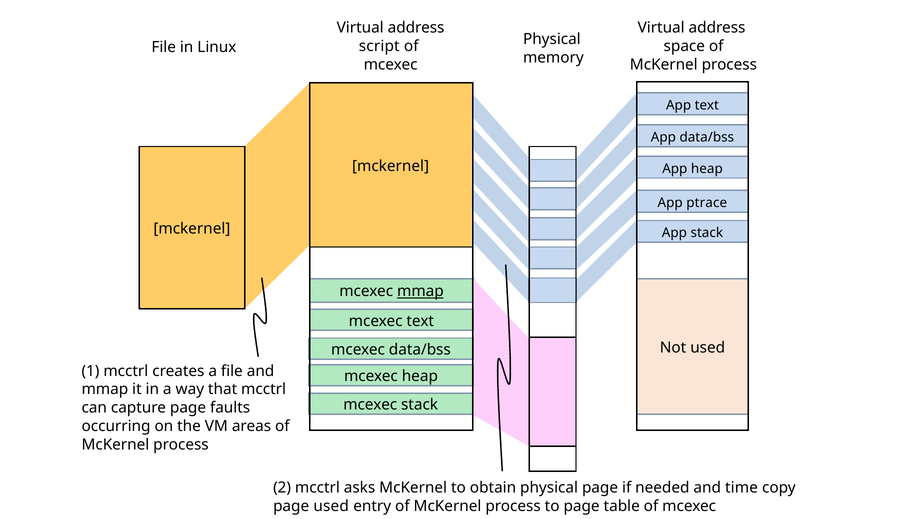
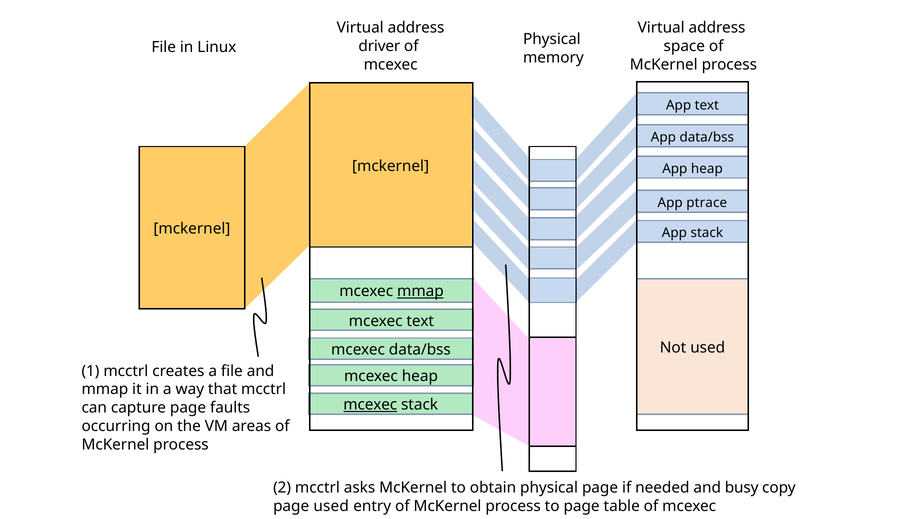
script: script -> driver (379, 46)
mcexec underline: none -> present (370, 405)
time: time -> busy (742, 488)
